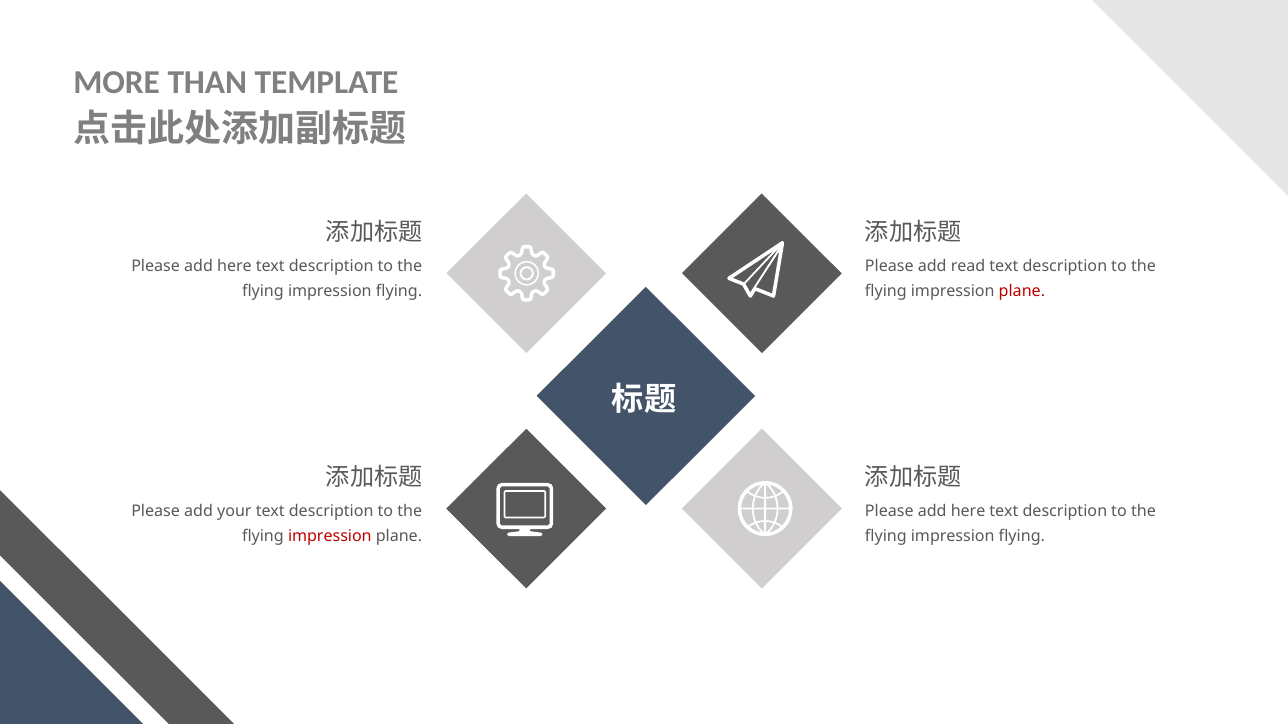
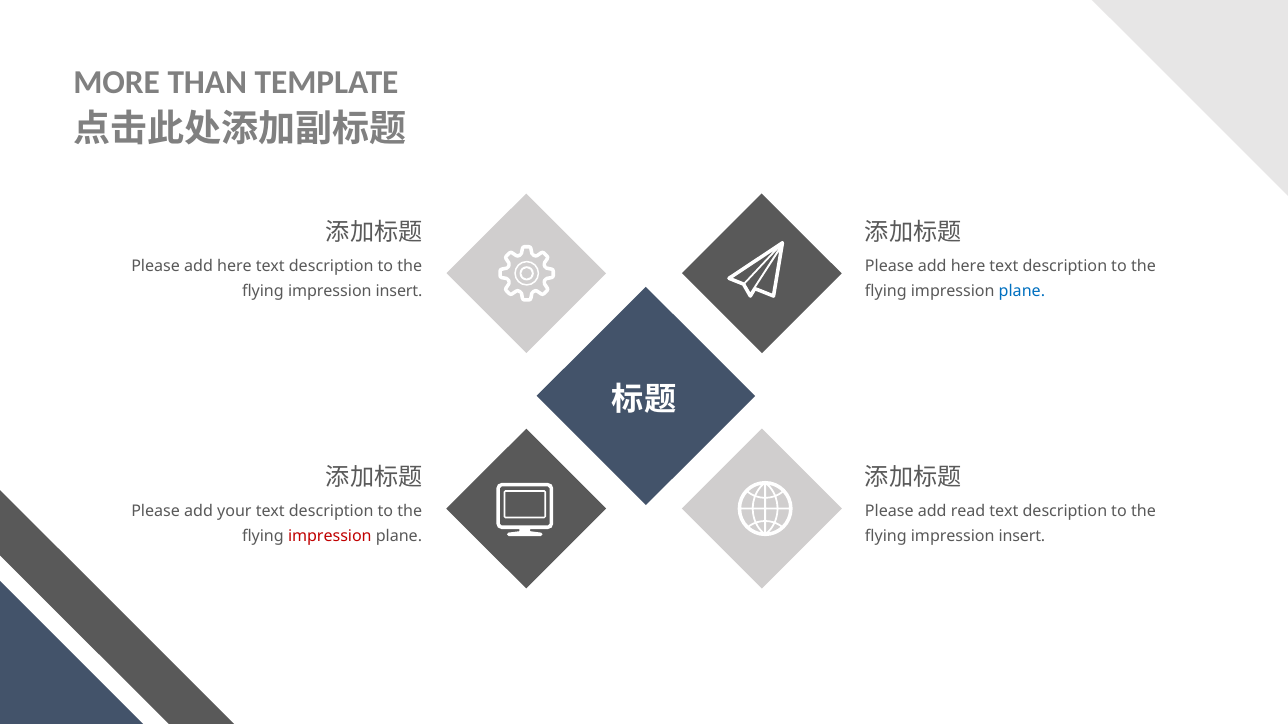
read: read -> here (968, 266)
flying: flying -> insert (399, 291)
plane colour: red -> blue (1022, 291)
here: here -> read (968, 512)
flying: flying -> insert (1022, 537)
